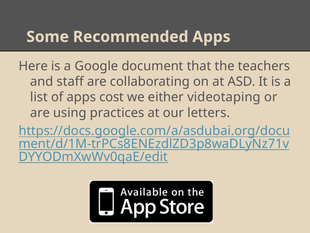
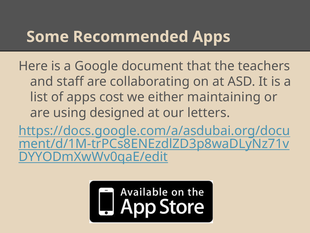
videotaping: videotaping -> maintaining (224, 97)
practices: practices -> designed (117, 113)
